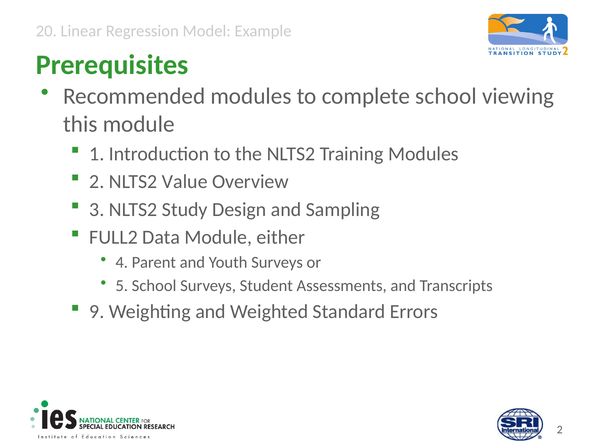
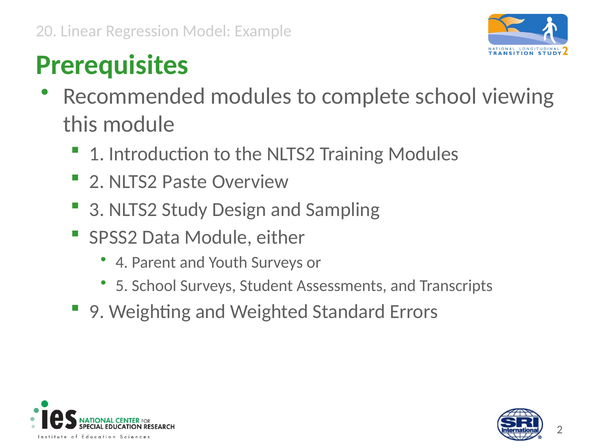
Value: Value -> Paste (185, 182)
FULL2: FULL2 -> SPSS2 (113, 237)
